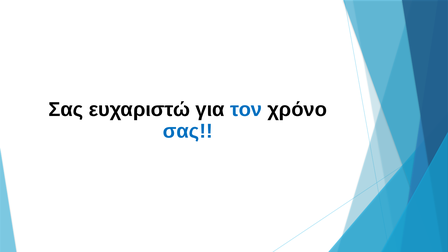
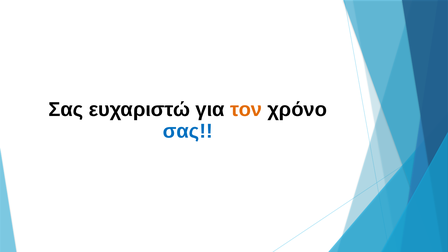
τον colour: blue -> orange (246, 109)
